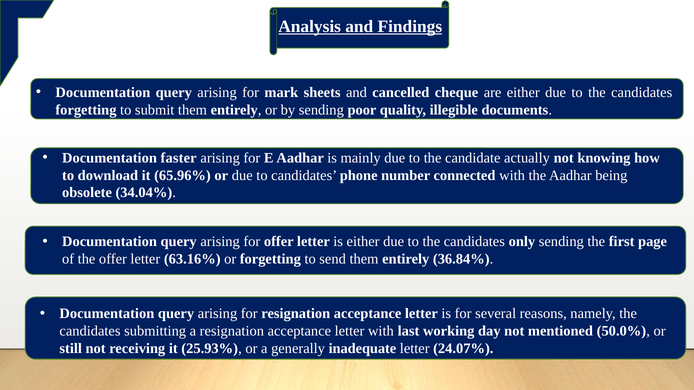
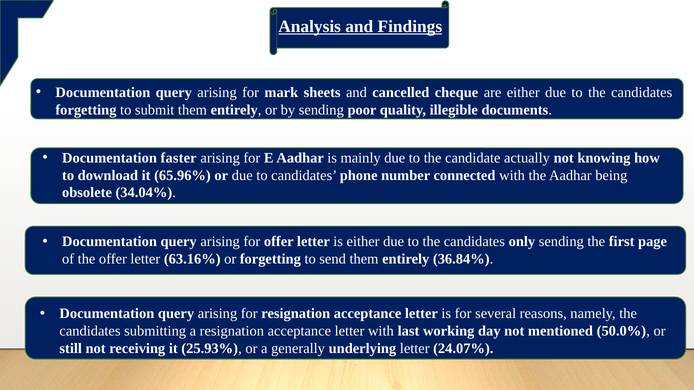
inadequate: inadequate -> underlying (362, 349)
